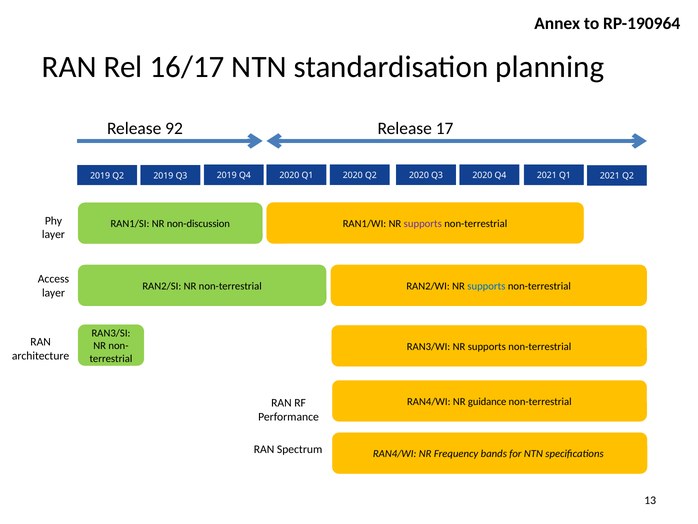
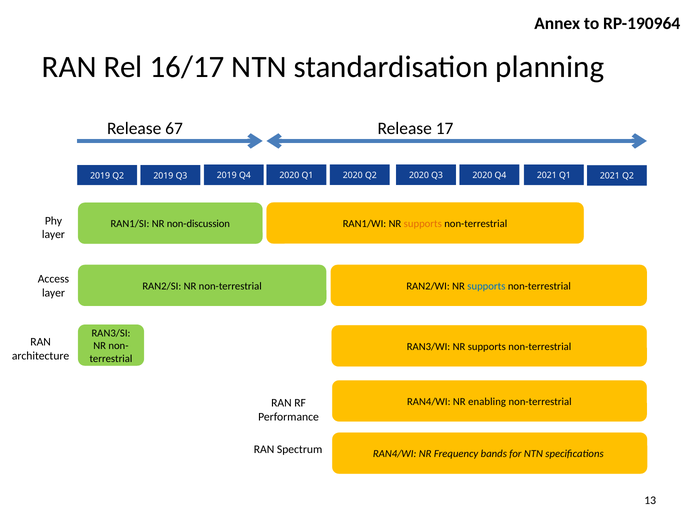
92: 92 -> 67 (174, 128)
supports colour: purple -> orange (423, 223)
guidance: guidance -> enabling (487, 401)
